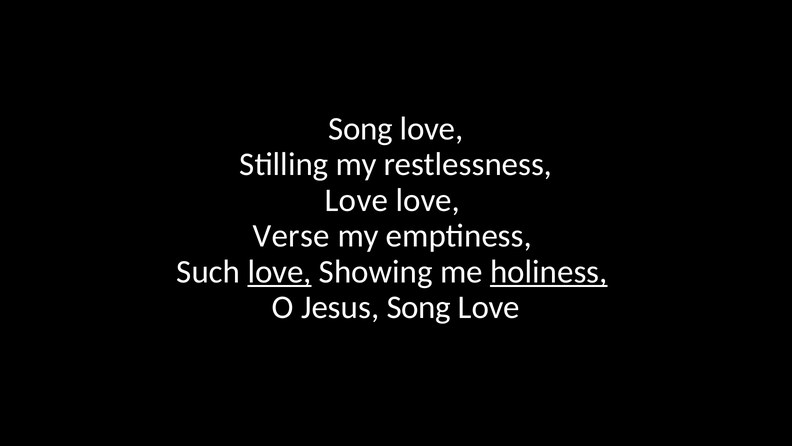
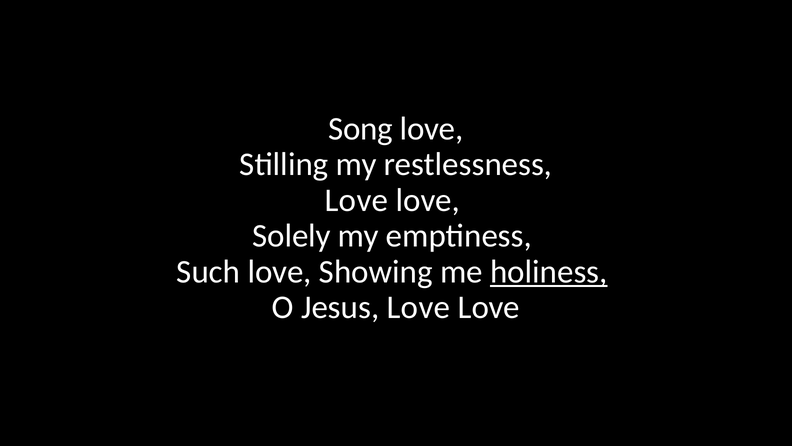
Verse: Verse -> Solely (292, 236)
love underline: present -> none (280, 271)
Jesus Song: Song -> Love (418, 307)
